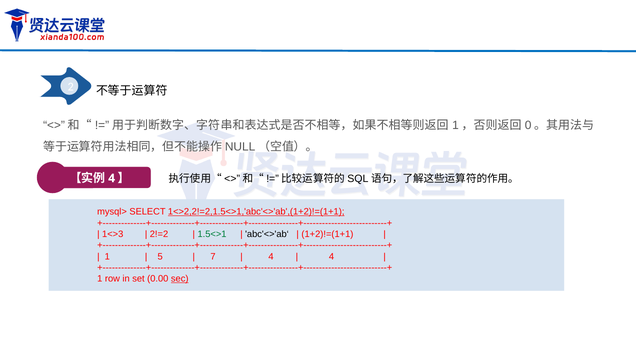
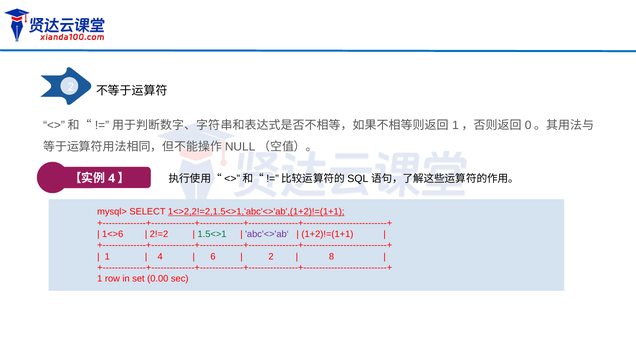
1<>3: 1<>3 -> 1<>6 (113, 234)
abc'<>'ab‘ colour: black -> purple (267, 234)
5: 5 -> 4 (160, 256)
7: 7 -> 6 (213, 256)
4: 4 -> 2 (271, 256)
4: 4 -> 8 (332, 256)
sec underline: present -> none (180, 279)
